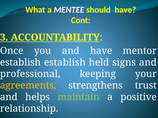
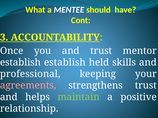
and have: have -> trust (101, 51)
signs: signs -> skills (124, 63)
agreements colour: yellow -> pink (28, 86)
